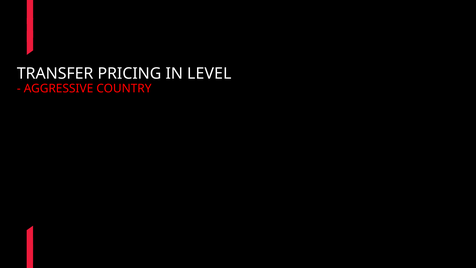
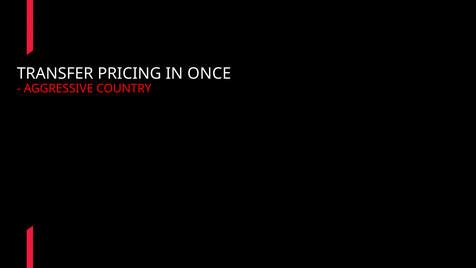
LEVEL: LEVEL -> ONCE (209, 73)
